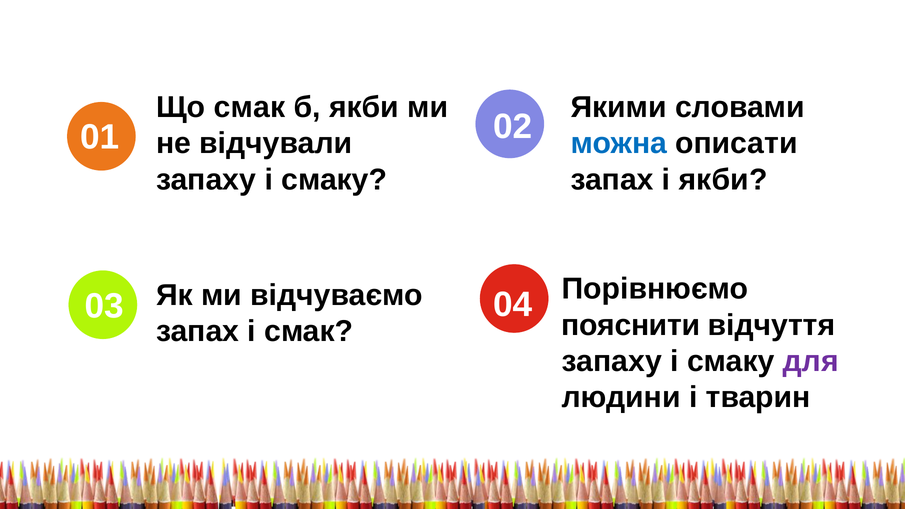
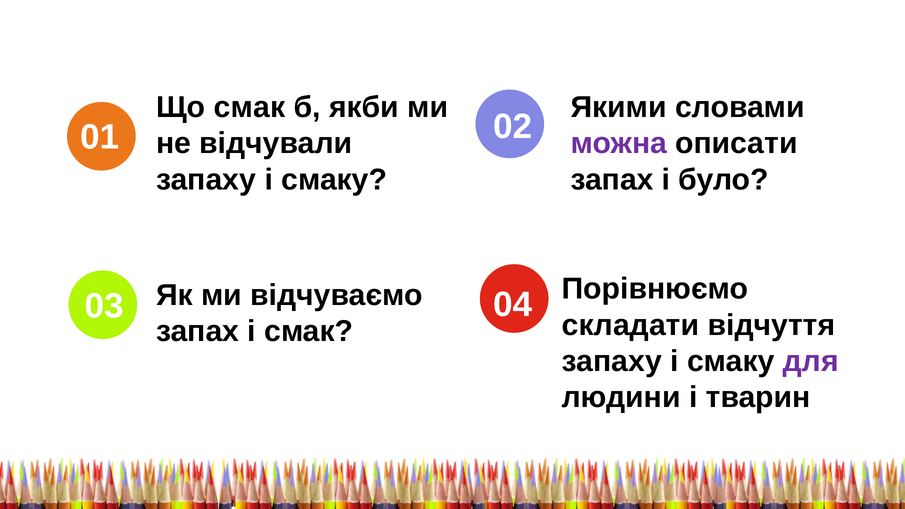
можна colour: blue -> purple (619, 144)
і якби: якби -> було (723, 180)
пояснити: пояснити -> складати (631, 325)
